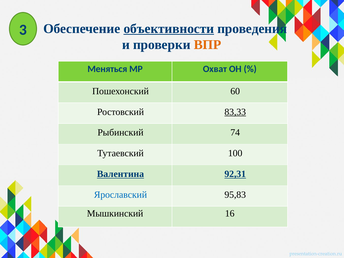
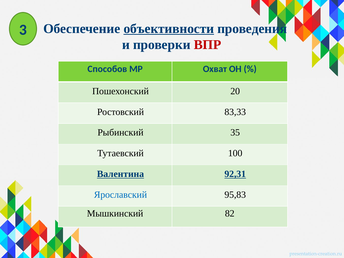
ВПР colour: orange -> red (208, 45)
Меняться: Меняться -> Способов (107, 69)
60: 60 -> 20 (235, 91)
83,33 underline: present -> none (235, 112)
74: 74 -> 35 (235, 133)
16: 16 -> 82 (230, 213)
